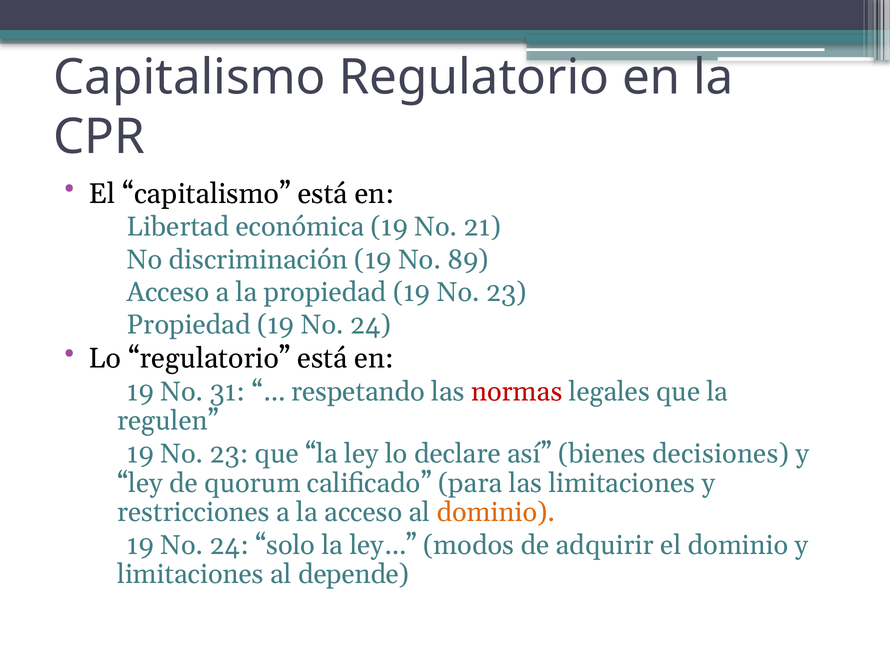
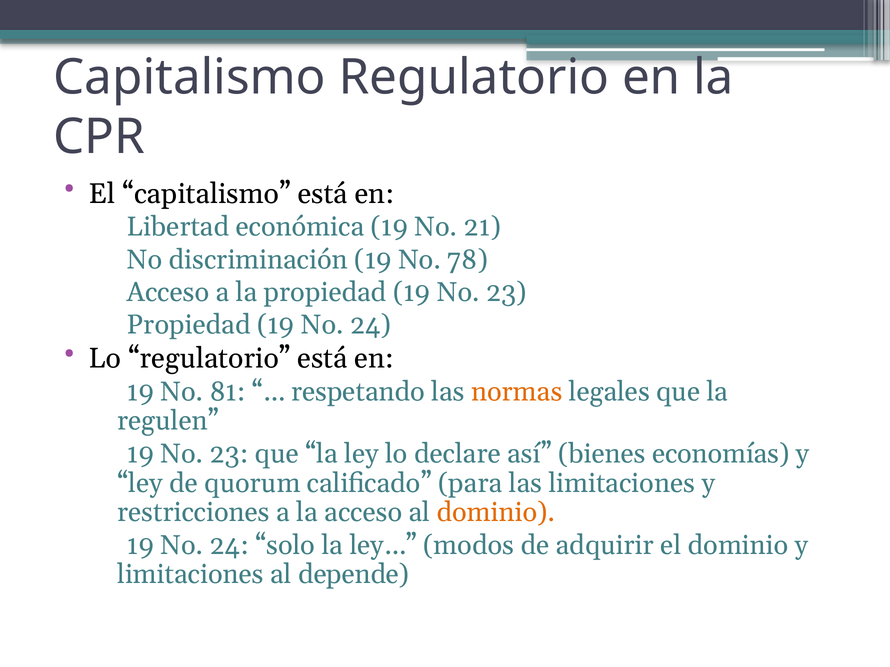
89: 89 -> 78 (468, 260)
31: 31 -> 81 (227, 392)
normas colour: red -> orange (517, 392)
decisiones: decisiones -> economías (721, 454)
